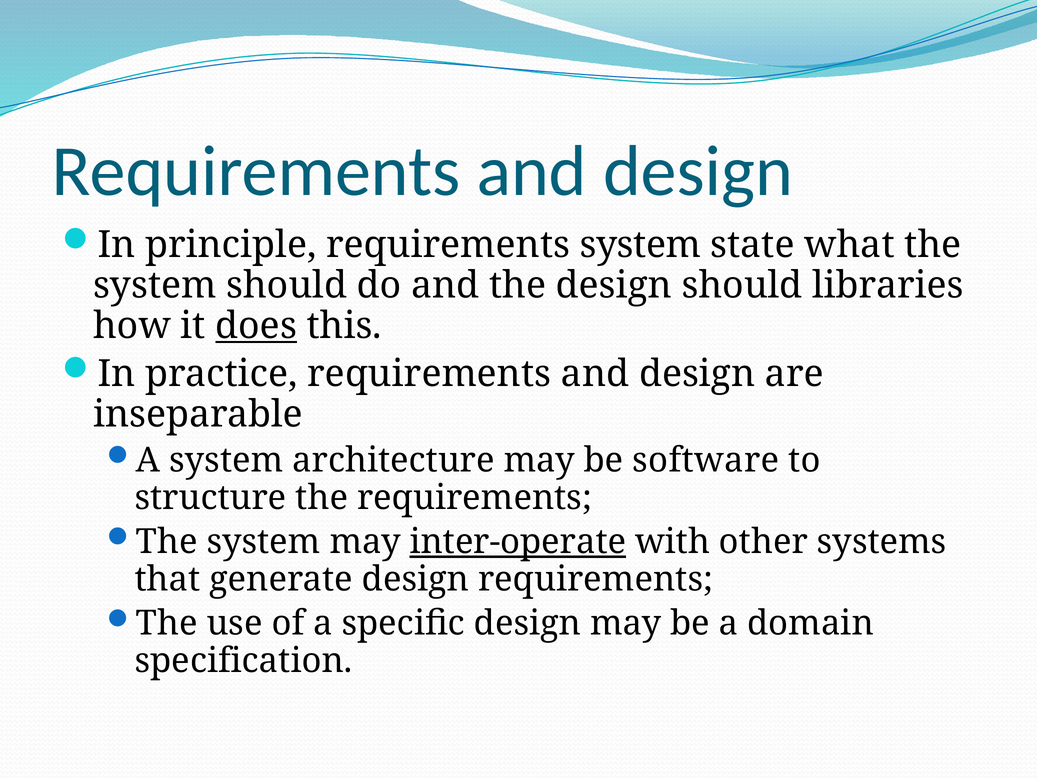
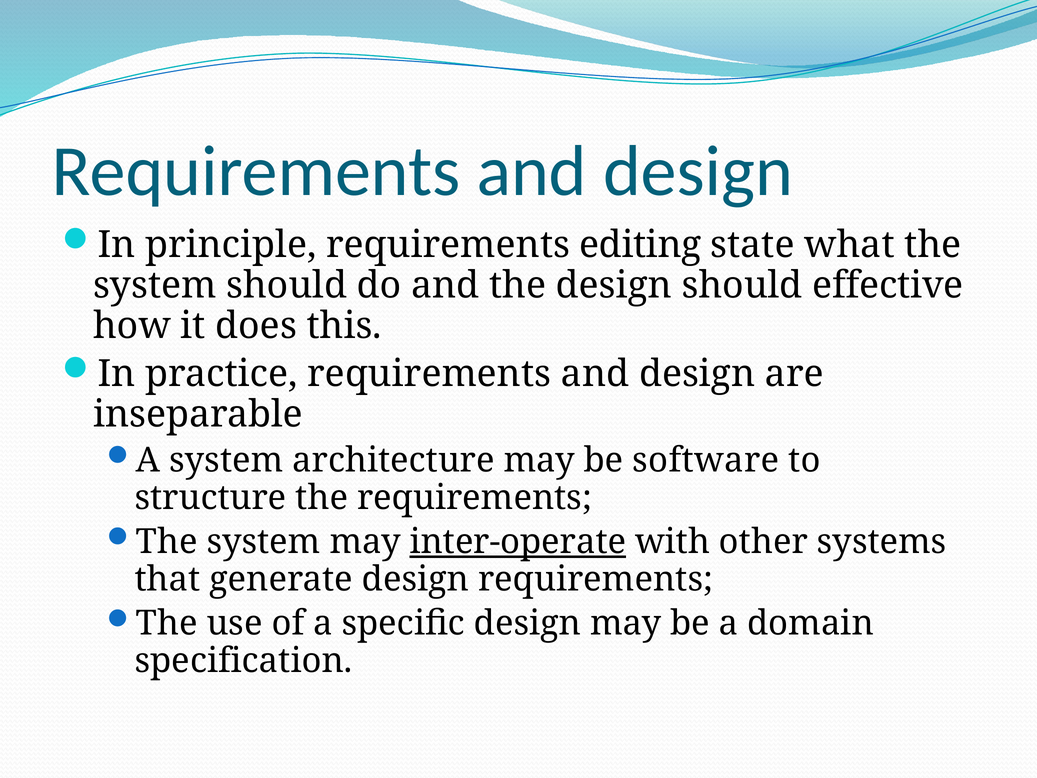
requirements system: system -> editing (640, 245)
libraries: libraries -> effective (888, 285)
does underline: present -> none (256, 326)
